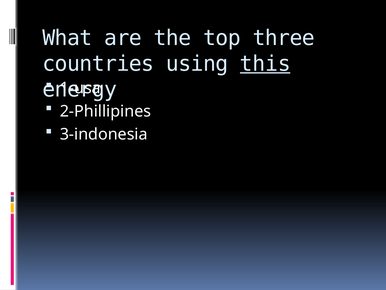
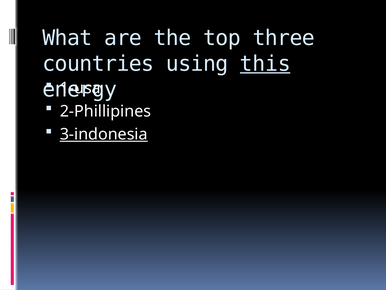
3-indonesia underline: none -> present (104, 134)
